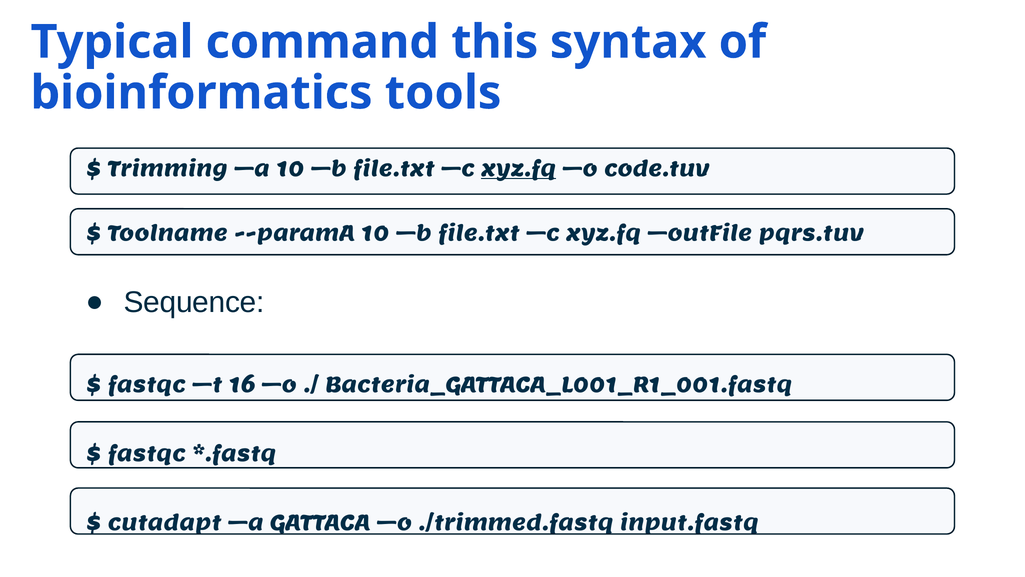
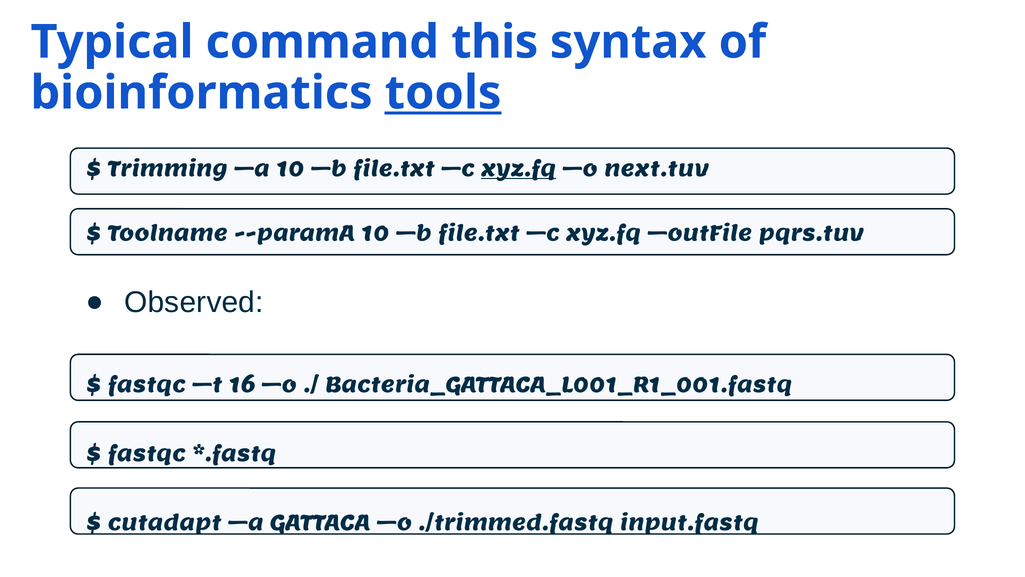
tools underline: none -> present (443, 93)
code.tuv: code.tuv -> next.tuv (657, 169)
Sequence: Sequence -> Observed (194, 302)
